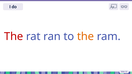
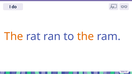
The colour: red -> orange (14, 37)
